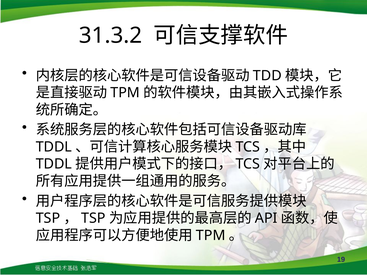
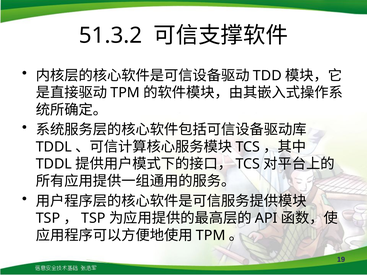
31.3.2: 31.3.2 -> 51.3.2 (111, 36)
